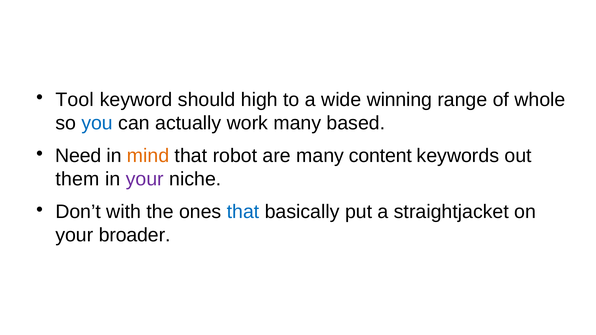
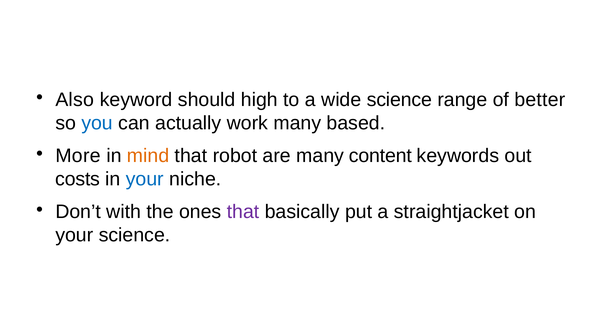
Tool: Tool -> Also (75, 100)
wide winning: winning -> science (399, 100)
whole: whole -> better (540, 100)
Need: Need -> More (78, 156)
them: them -> costs (78, 179)
your colour: purple -> blue (145, 179)
that colour: blue -> purple (243, 212)
your broader: broader -> science (135, 235)
